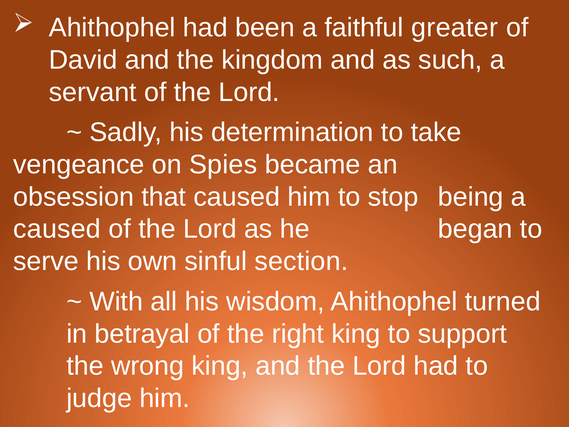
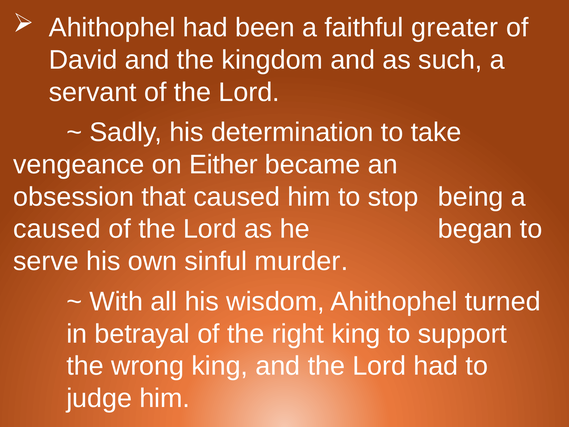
Spies: Spies -> Either (223, 165)
section: section -> murder (301, 261)
